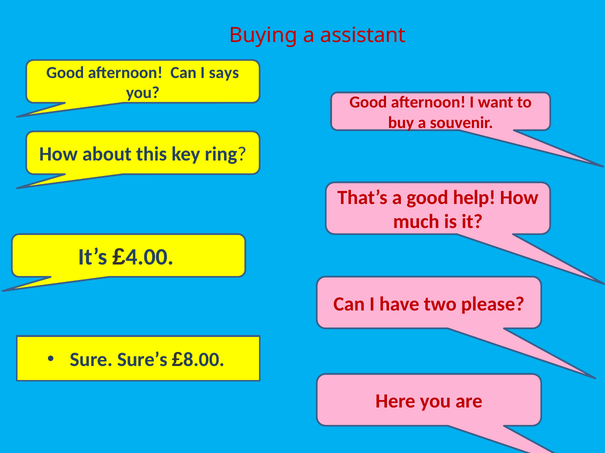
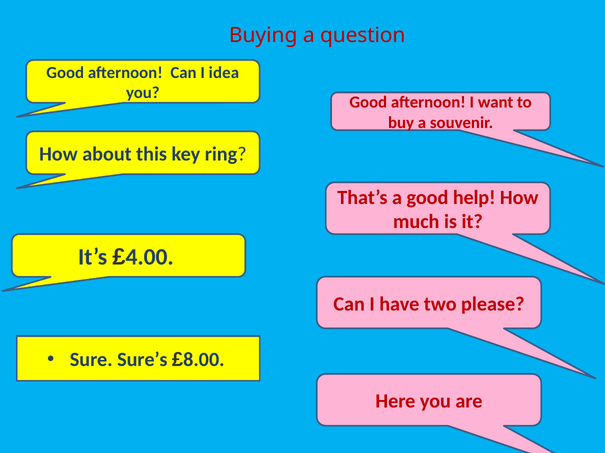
assistant: assistant -> question (363, 35)
says: says -> idea (224, 73)
